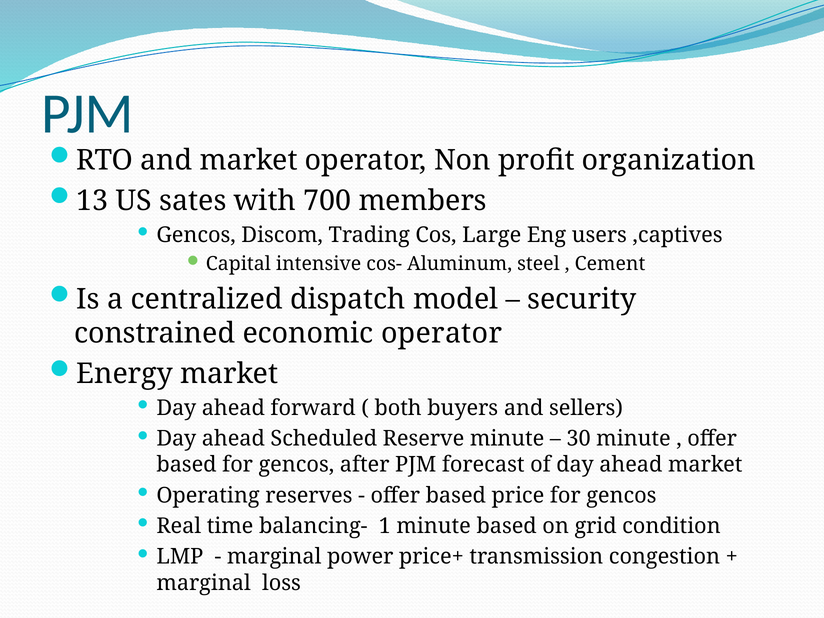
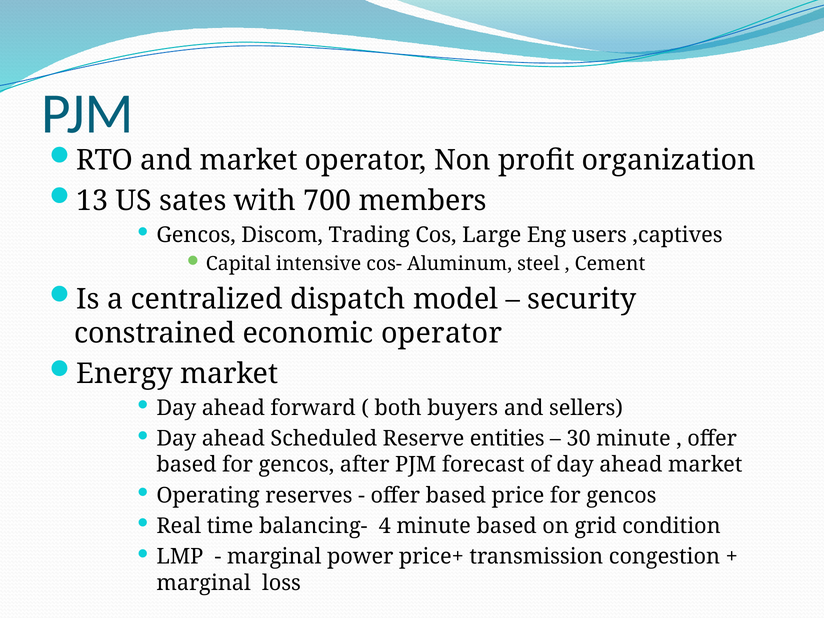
Reserve minute: minute -> entities (507, 439)
1: 1 -> 4 (385, 526)
